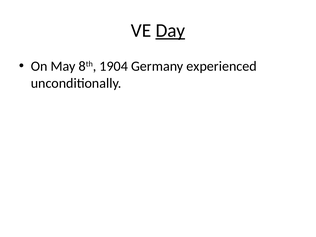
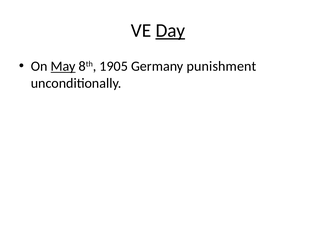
May underline: none -> present (63, 66)
1904: 1904 -> 1905 (114, 66)
experienced: experienced -> punishment (222, 66)
